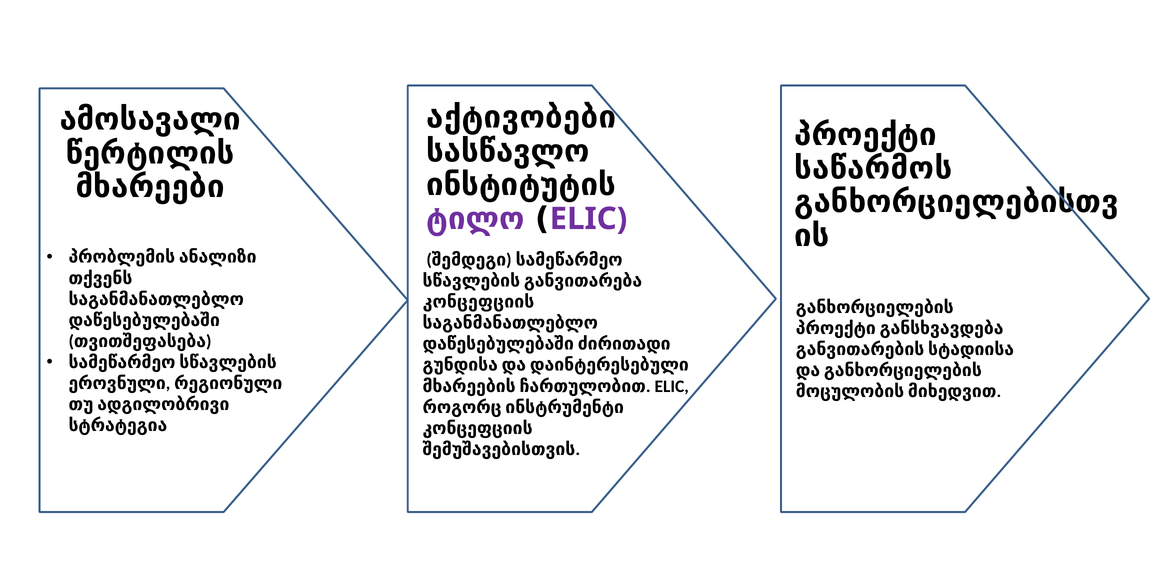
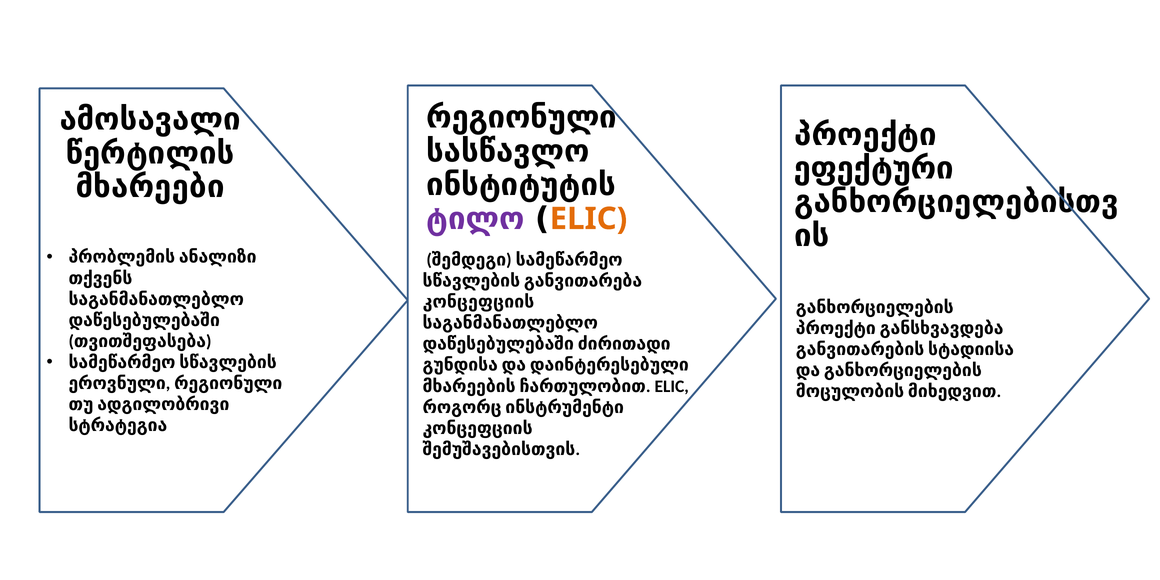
აქტივობები: აქტივობები -> რეგიონული (522, 118)
საწარმოს: საწარმოს -> ეფექტური (874, 168)
ELIC colour: purple -> orange (588, 219)
